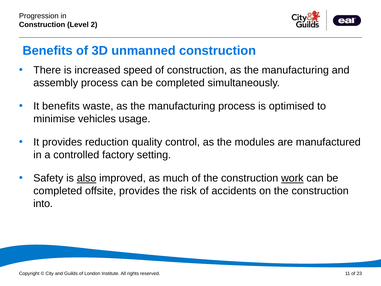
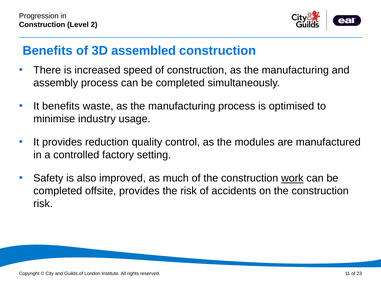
unmanned: unmanned -> assembled (144, 51)
vehicles: vehicles -> industry (97, 119)
also underline: present -> none (87, 178)
into: into -> risk (43, 204)
